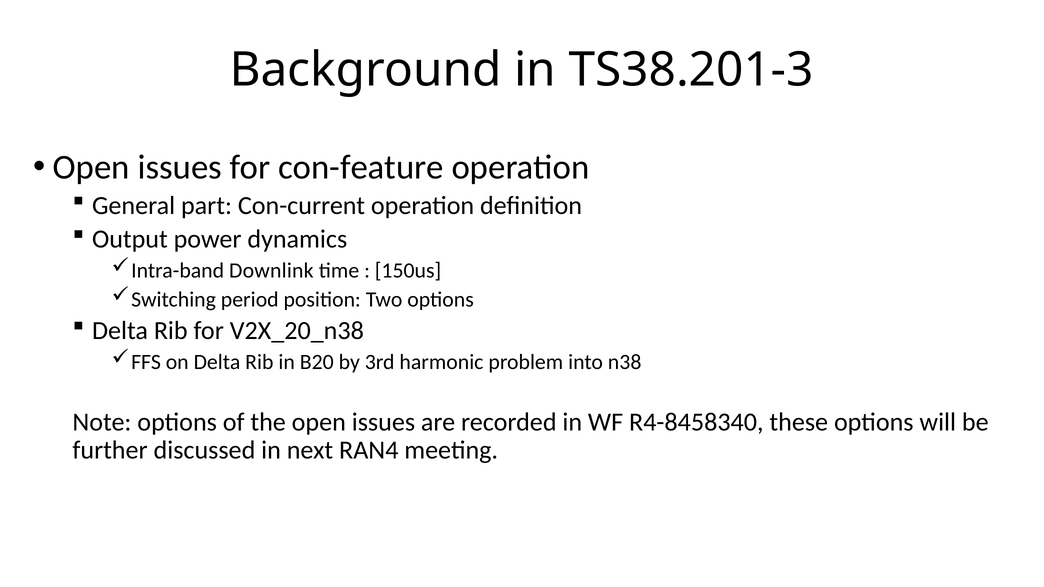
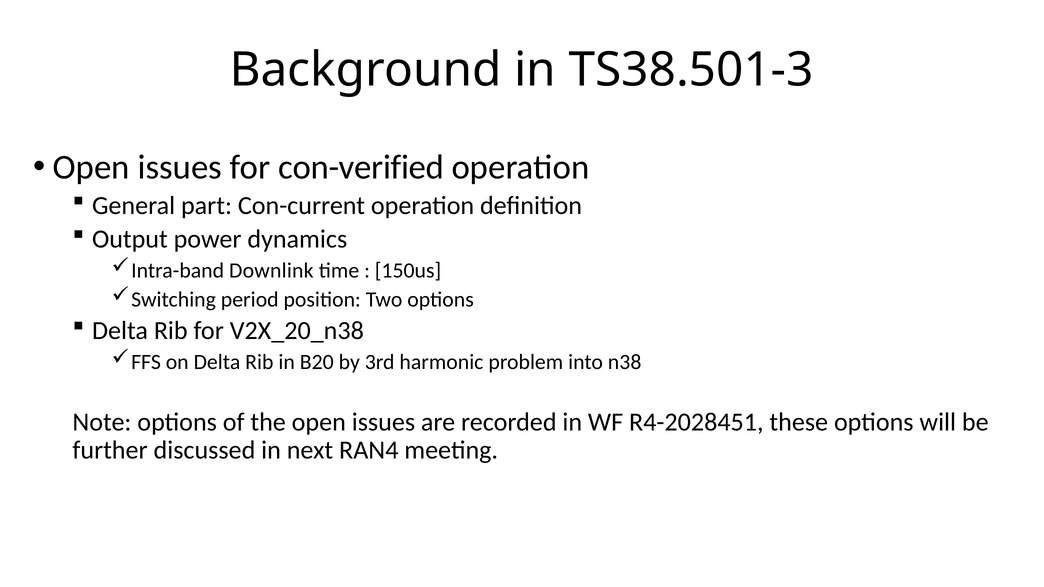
TS38.201-3: TS38.201-3 -> TS38.501-3 (691, 70)
con-feature: con-feature -> con-verified (361, 167)
R4-8458340: R4-8458340 -> R4-2028451 (696, 422)
